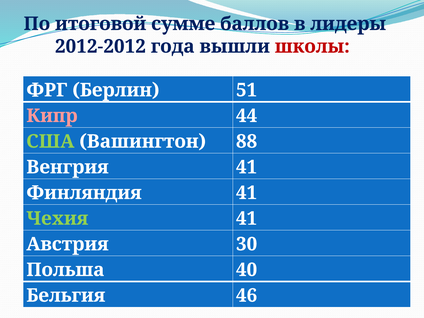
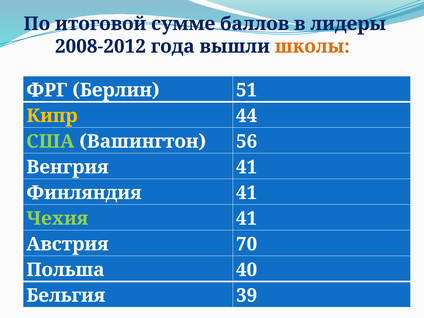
2012-2012: 2012-2012 -> 2008-2012 (100, 46)
школы colour: red -> orange (312, 46)
Кипр colour: pink -> yellow (52, 116)
88: 88 -> 56 (247, 141)
30: 30 -> 70 (247, 244)
46: 46 -> 39 (247, 296)
